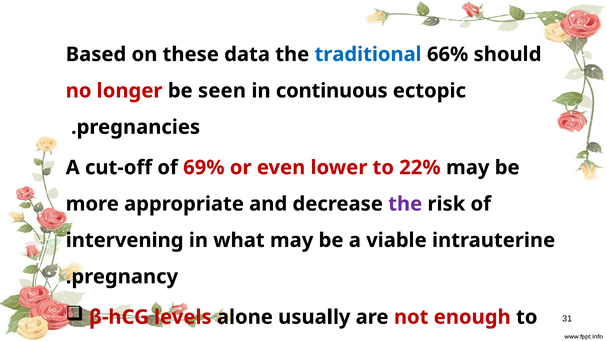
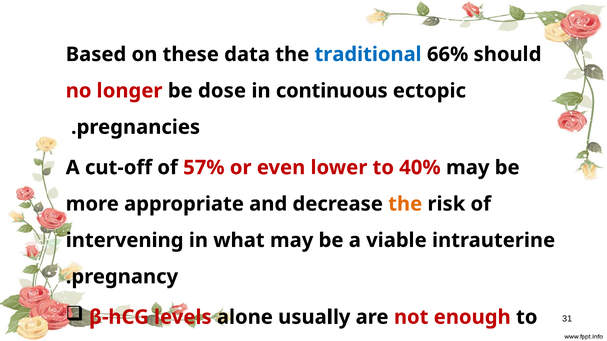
seen: seen -> dose (222, 91)
69%: 69% -> 57% (204, 168)
22%: 22% -> 40% (420, 168)
the colour: purple -> orange (405, 204)
